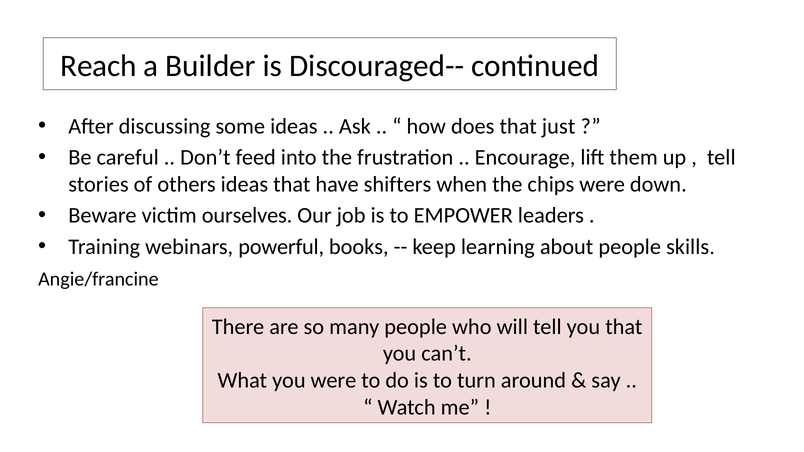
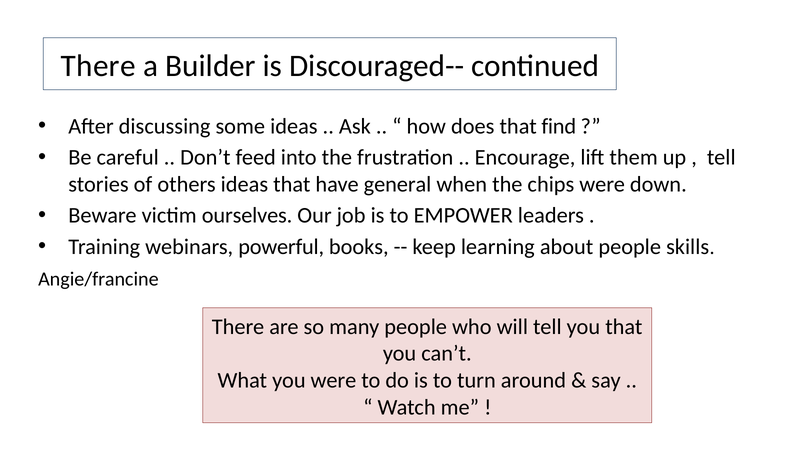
Reach: Reach -> There (98, 66)
just: just -> find (559, 126)
shifters: shifters -> general (398, 184)
